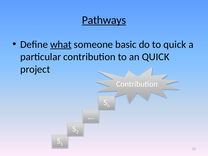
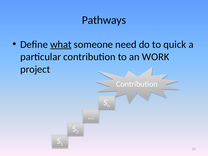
Pathways underline: present -> none (104, 20)
basic: basic -> need (126, 44)
an QUICK: QUICK -> WORK (156, 57)
